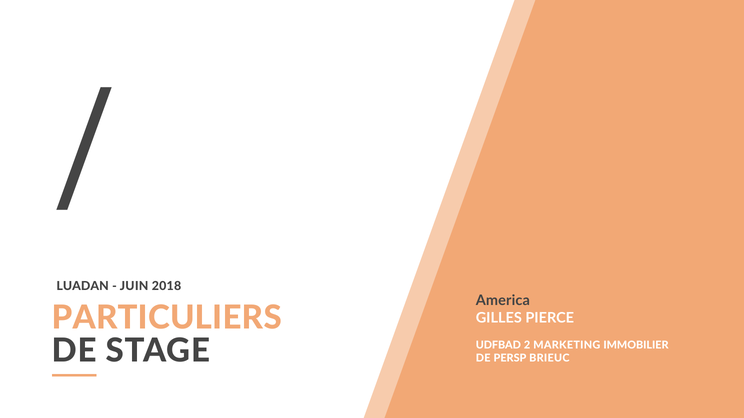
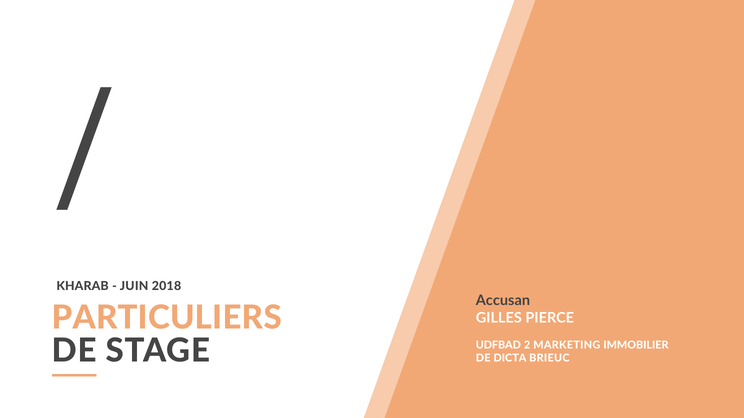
LUADAN: LUADAN -> KHARAB (83, 286)
America: America -> Accusan (503, 301)
PERSP: PERSP -> DICTA (510, 359)
